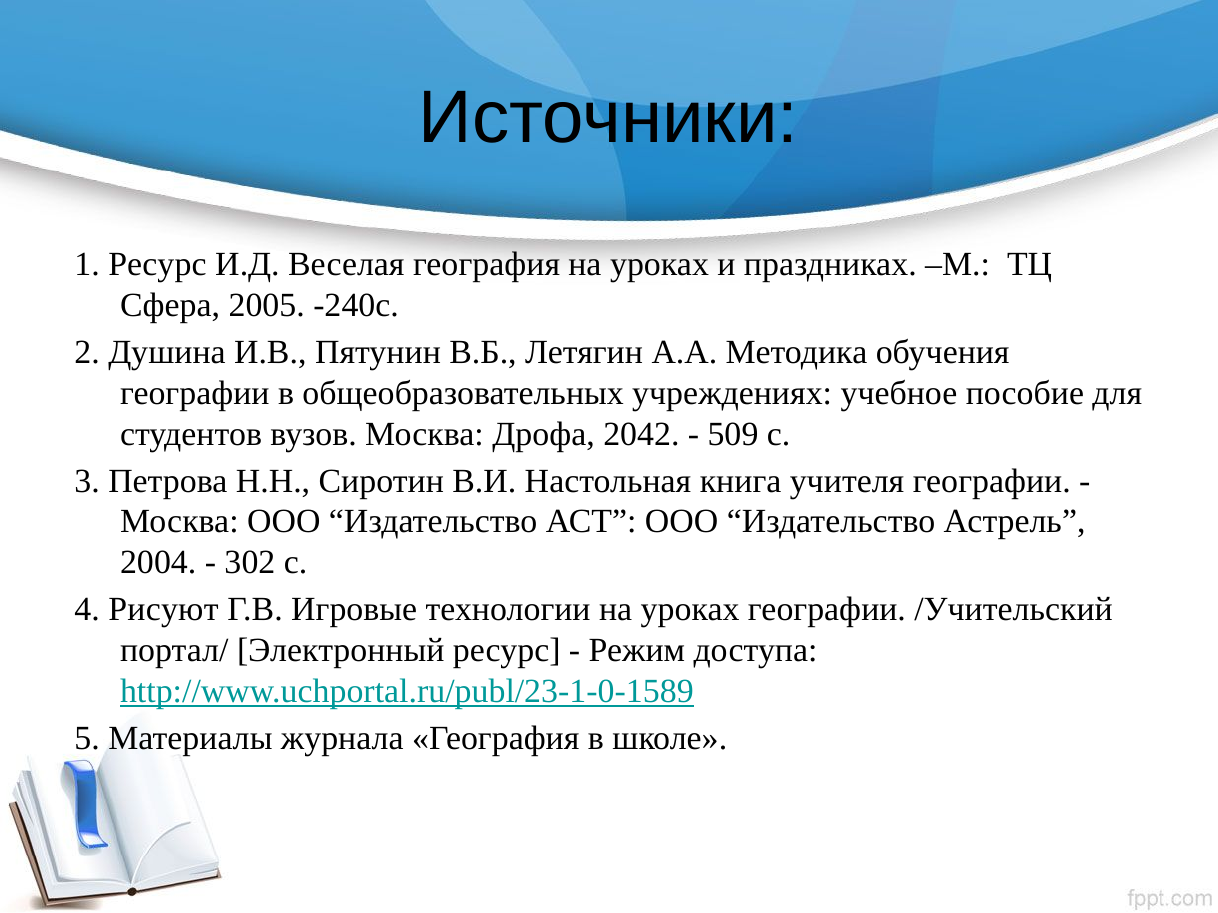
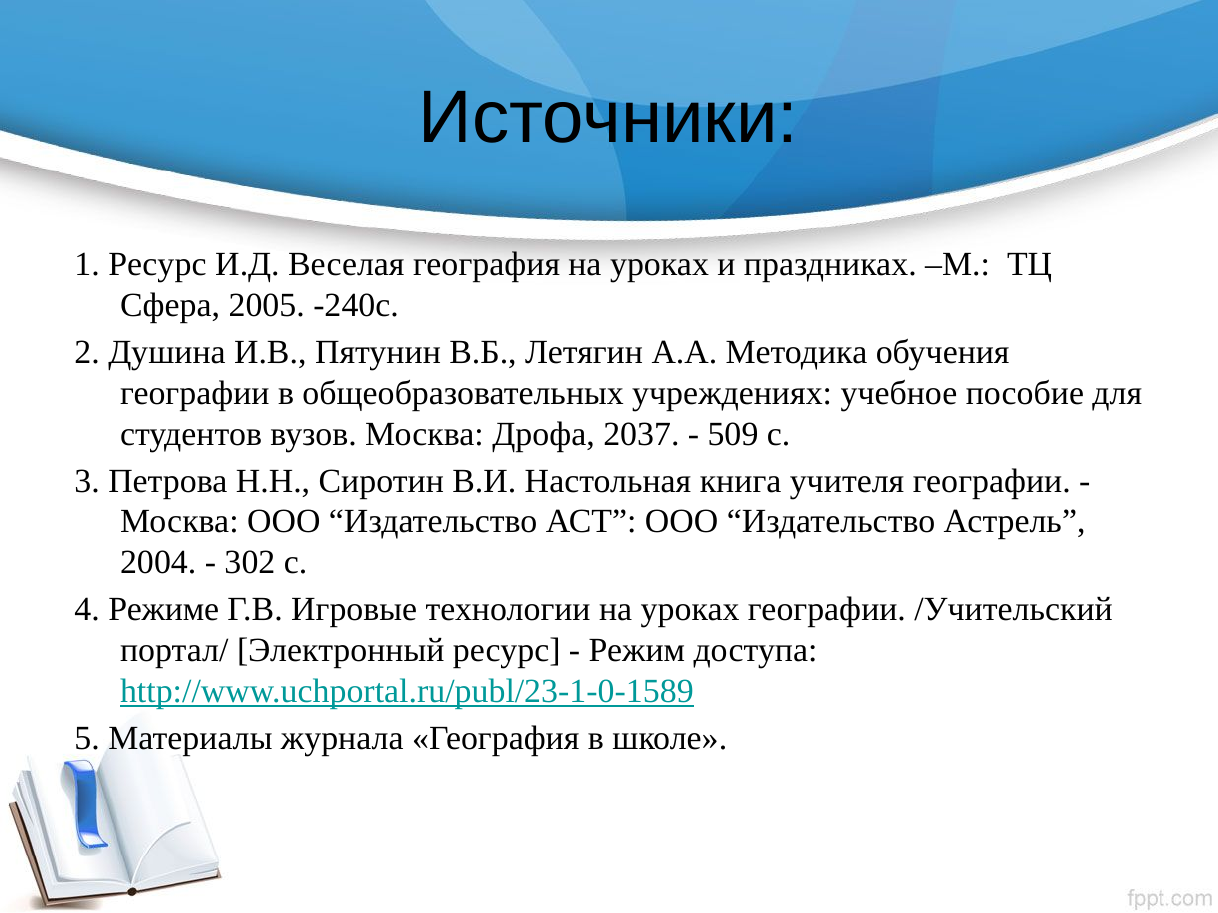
2042: 2042 -> 2037 (641, 434)
Рисуют: Рисуют -> Режиме (164, 610)
